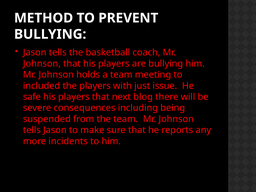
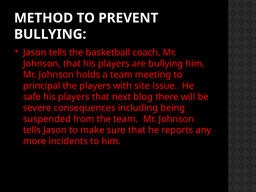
included: included -> principal (42, 86)
just: just -> site (142, 86)
